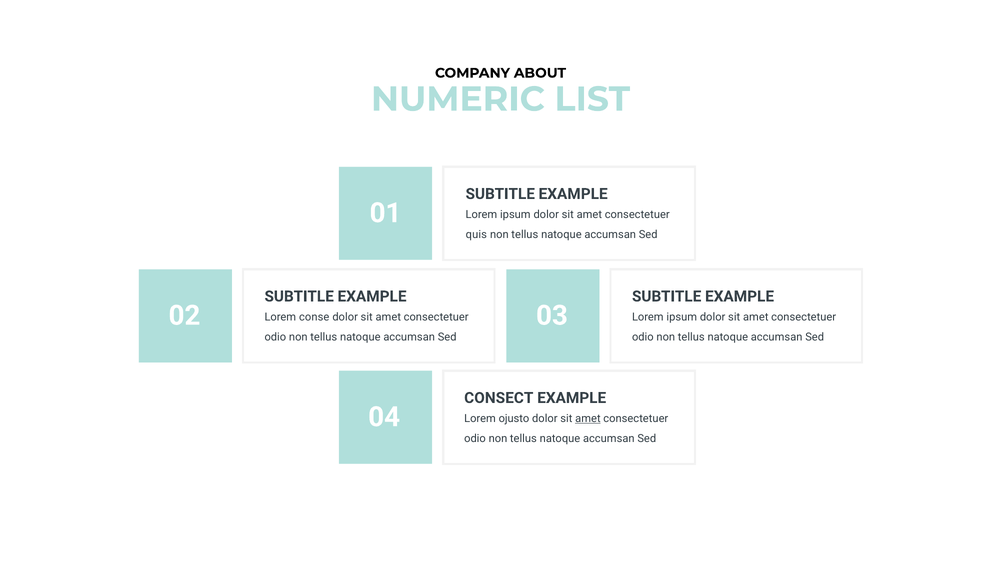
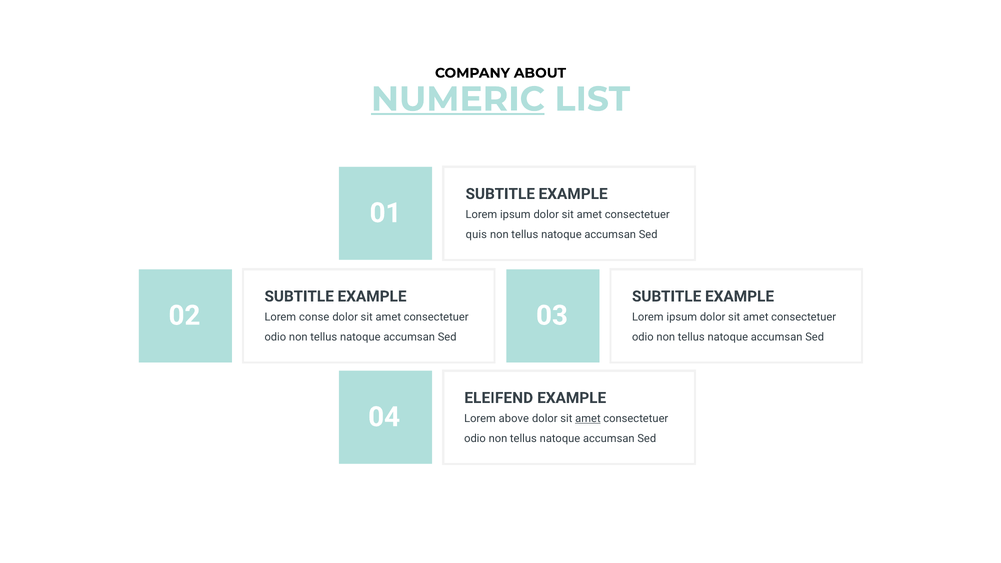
NUMERIC underline: none -> present (458, 99)
CONSECT: CONSECT -> ELEIFEND (499, 398)
ojusto: ojusto -> above (514, 419)
